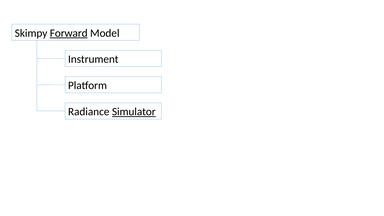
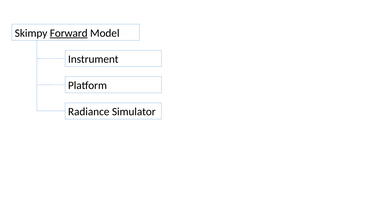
Simulator underline: present -> none (134, 112)
